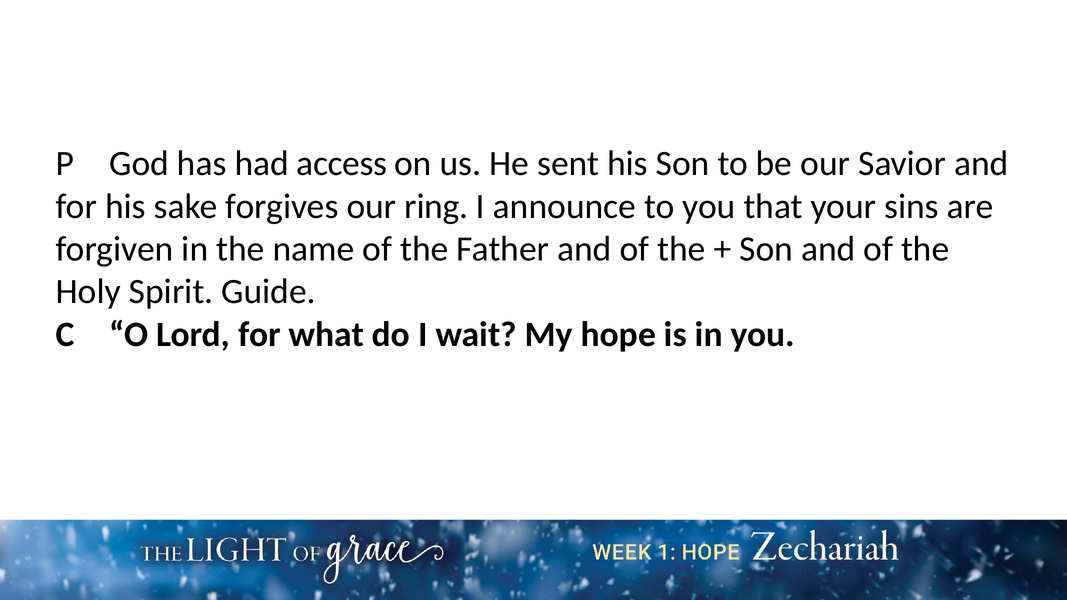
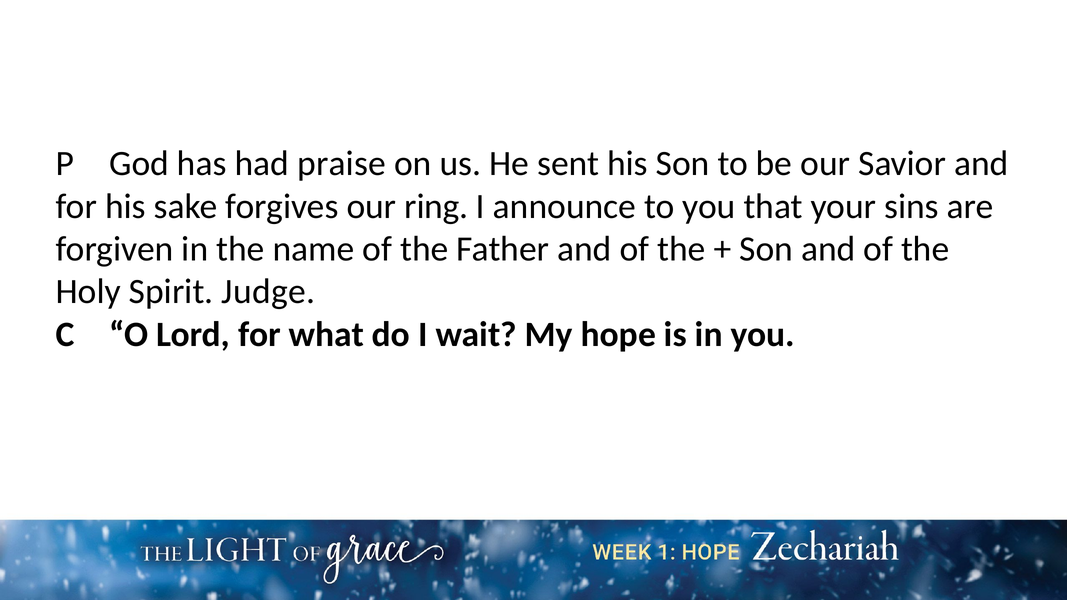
access: access -> praise (342, 164)
Guide: Guide -> Judge (268, 292)
